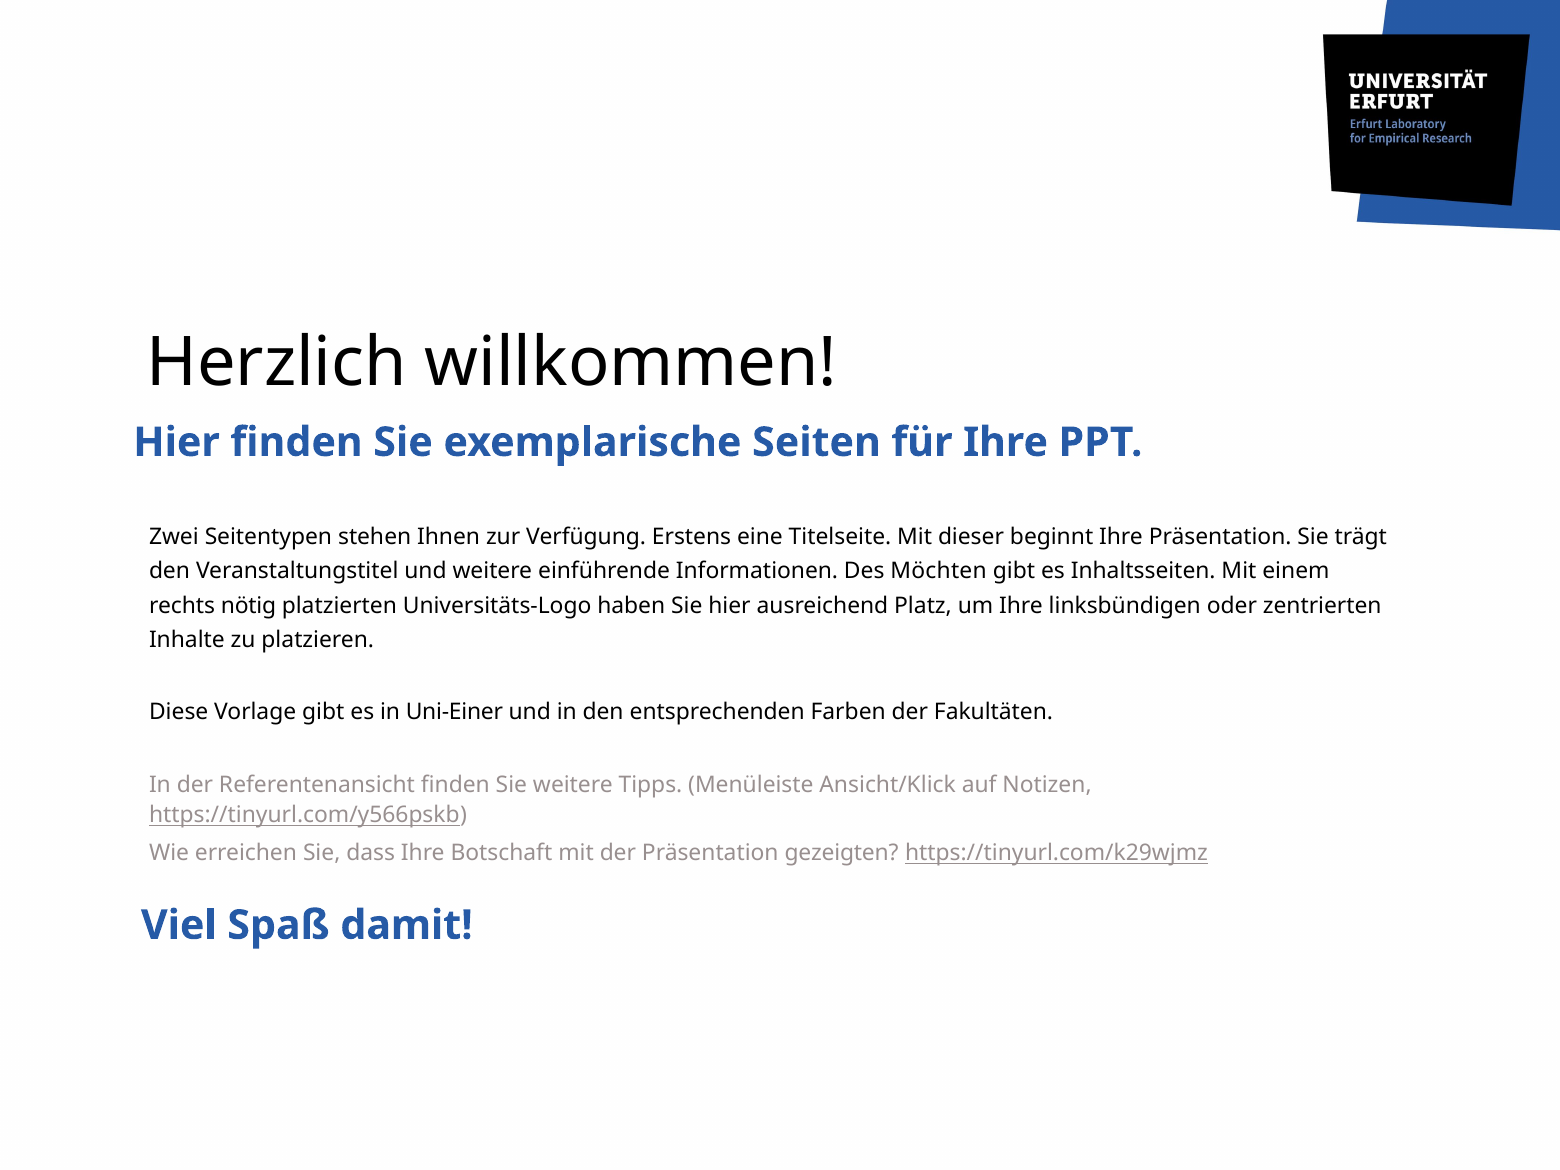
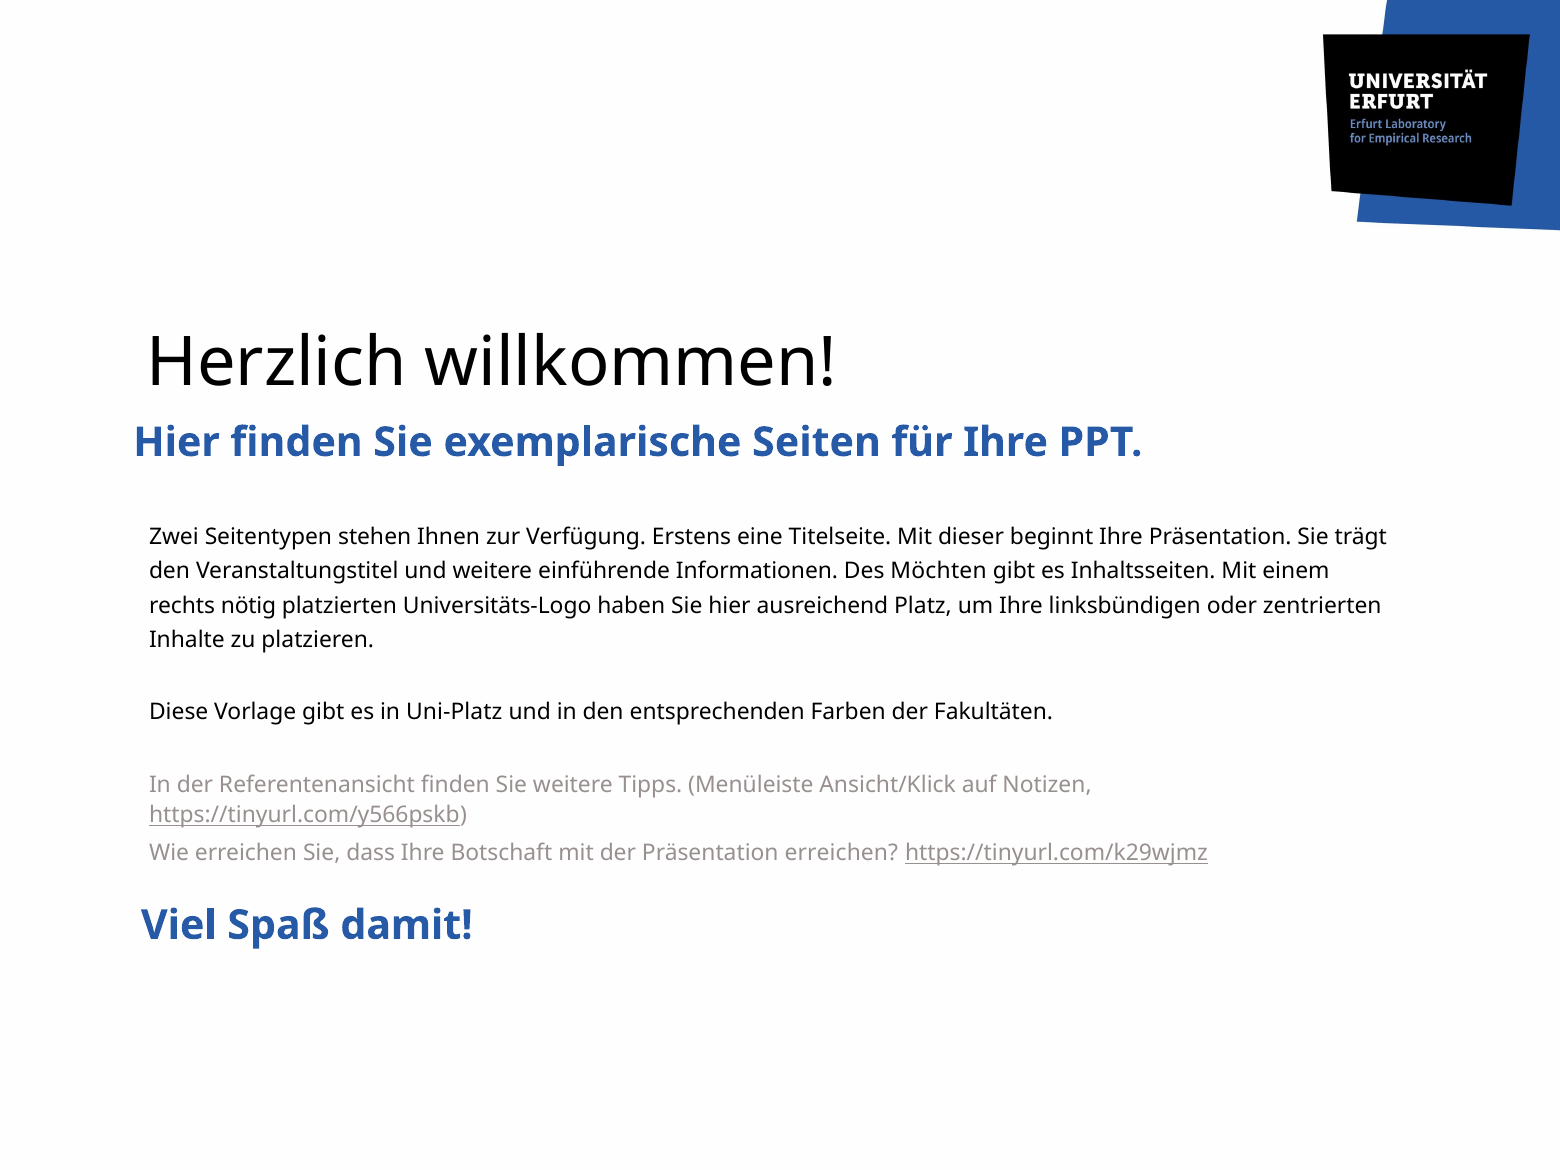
Uni-Einer: Uni-Einer -> Uni-Platz (454, 712)
Präsentation gezeigten: gezeigten -> erreichen (841, 853)
